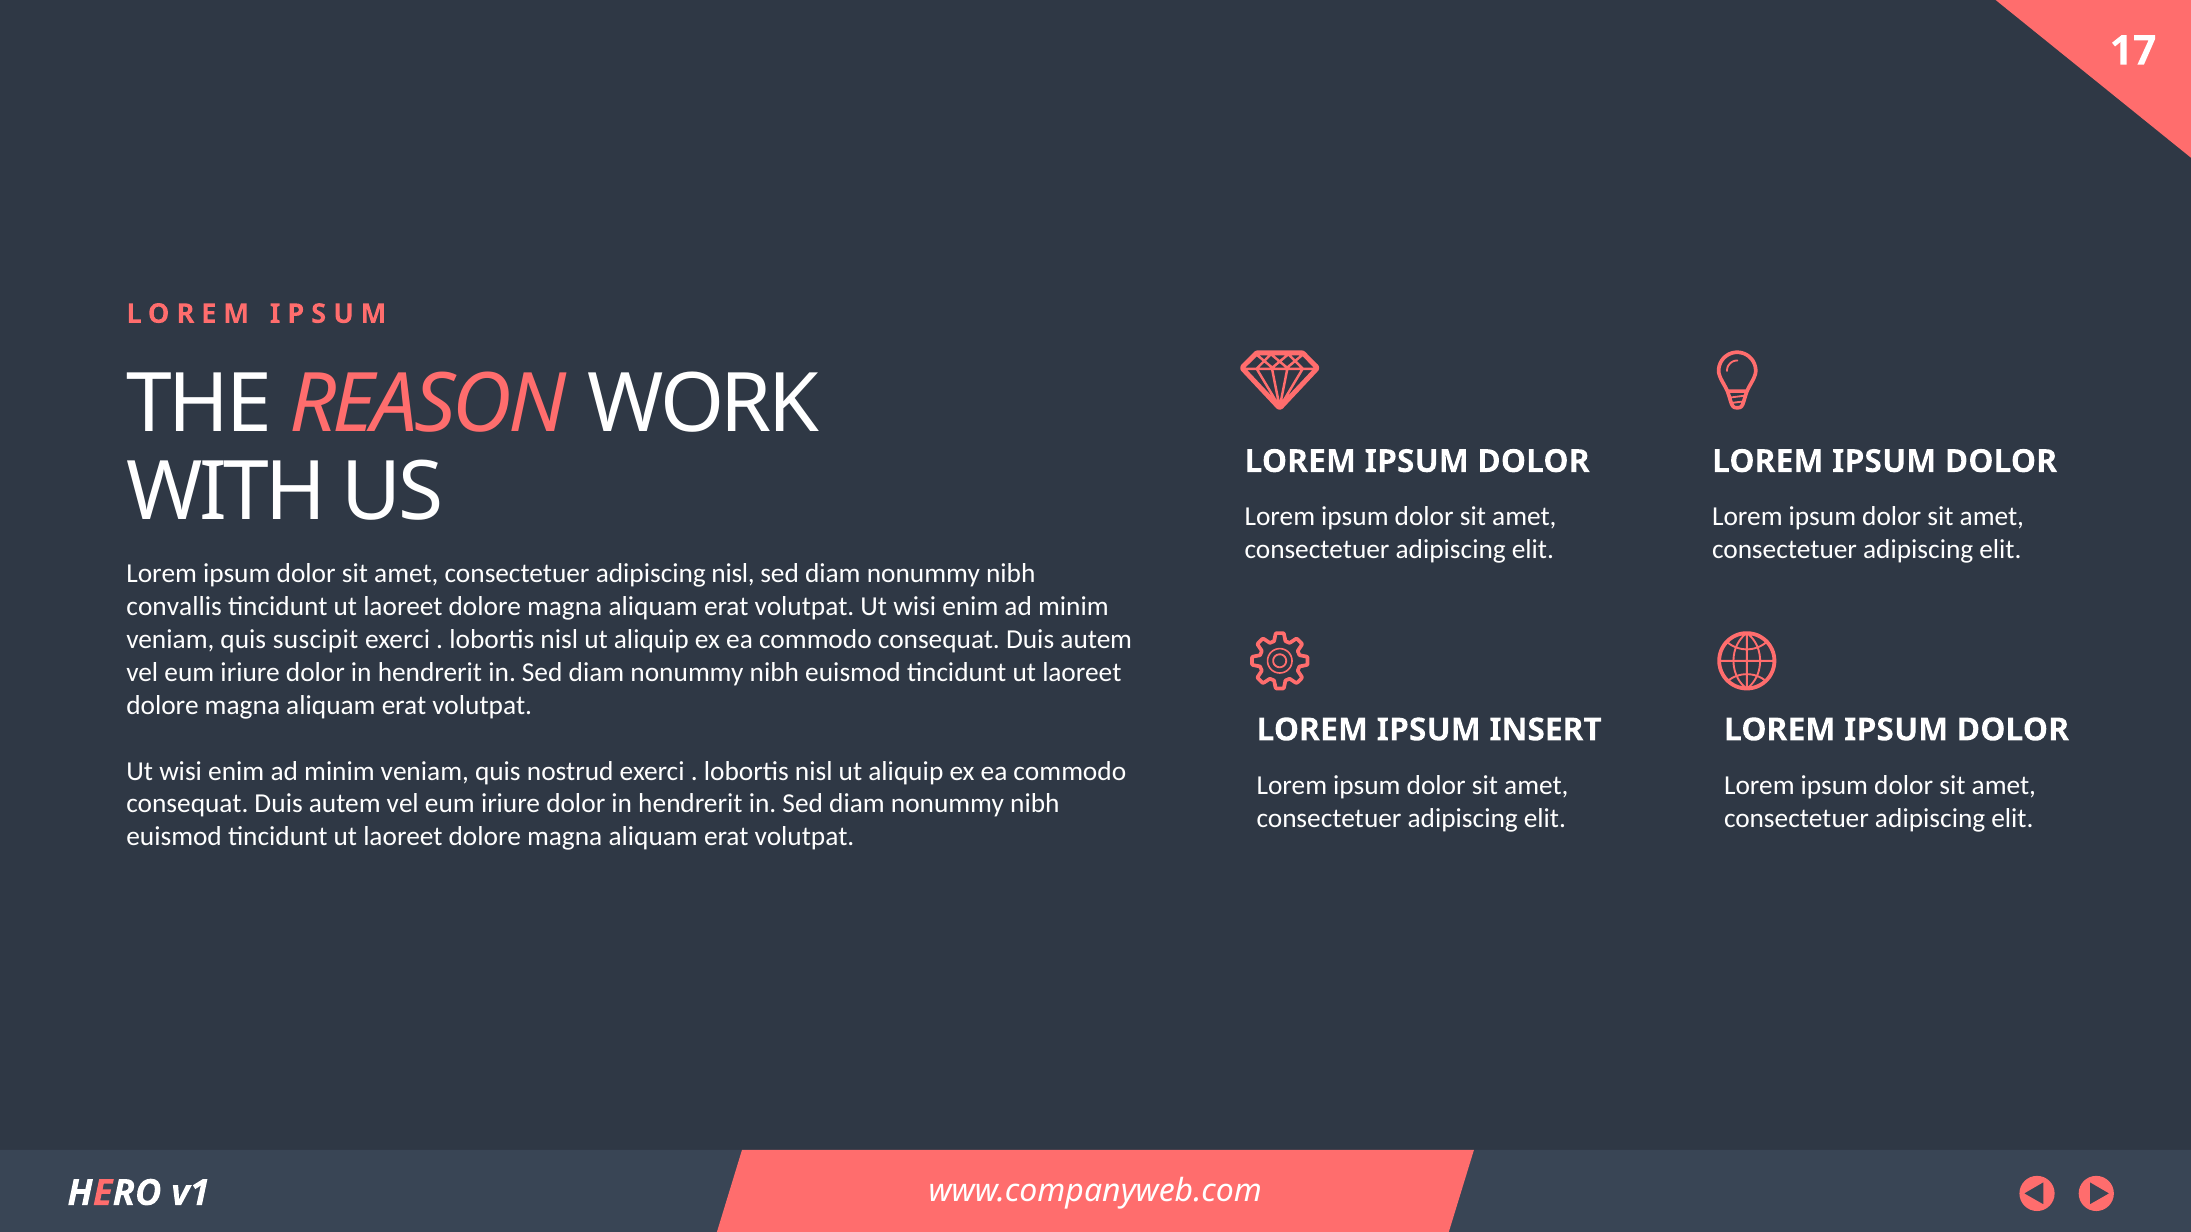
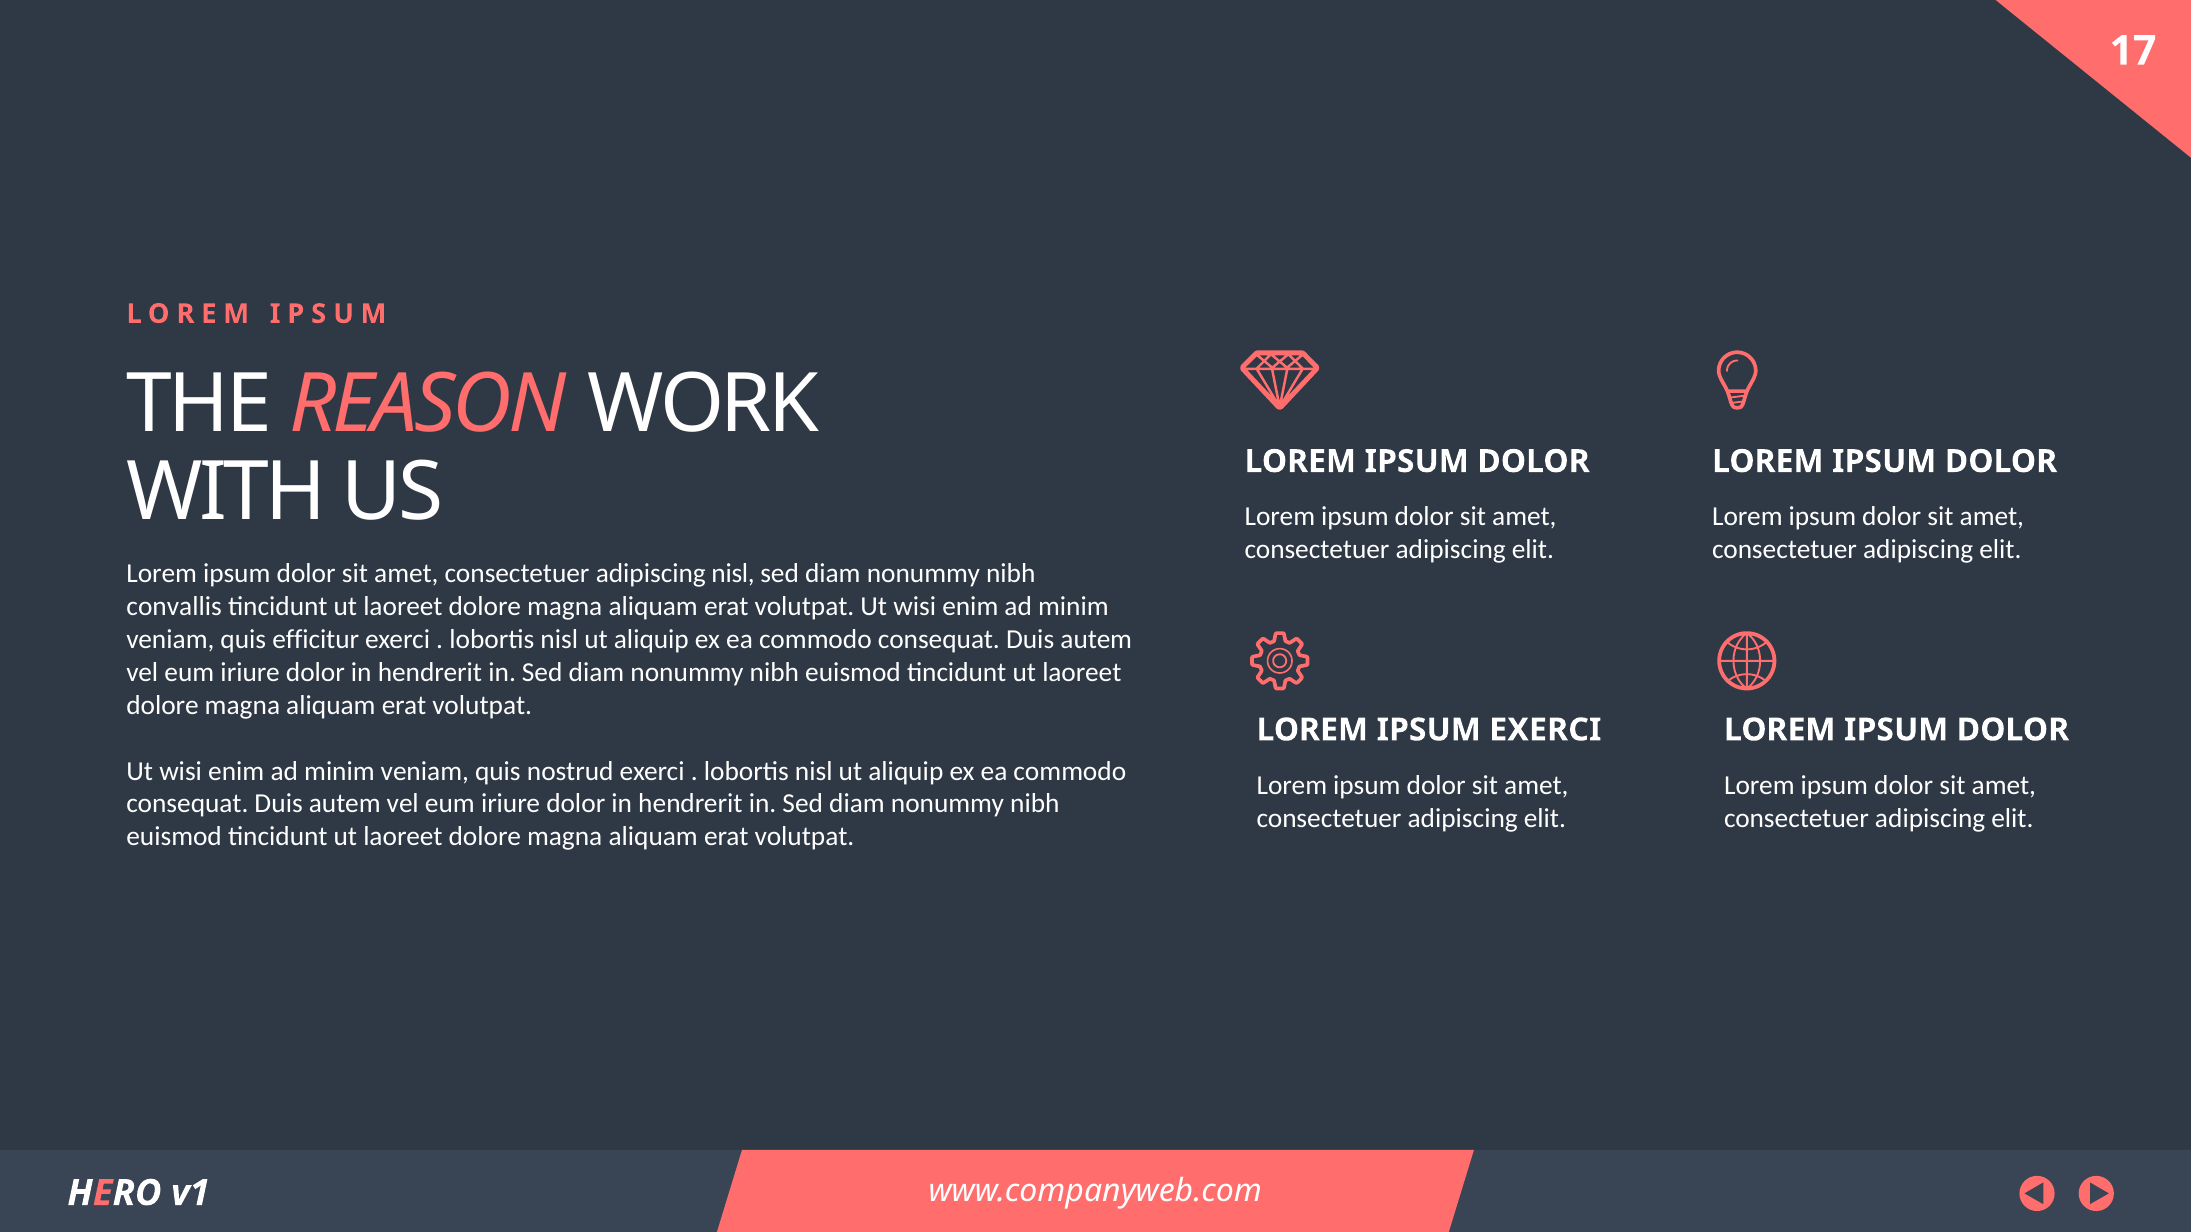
suscipit: suscipit -> efficitur (316, 640)
IPSUM INSERT: INSERT -> EXERCI (1545, 730)
